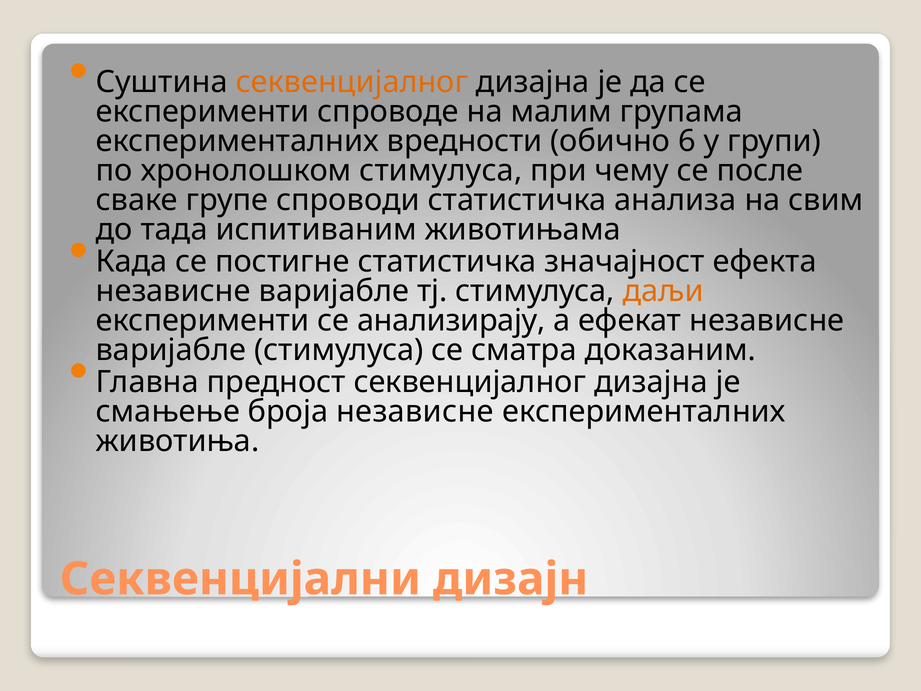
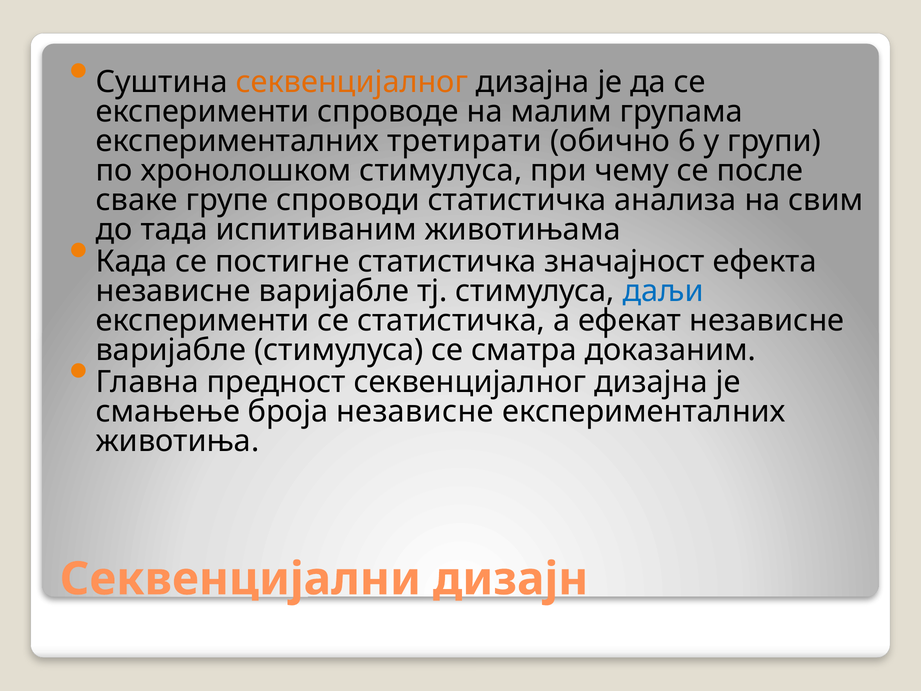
вредности: вредности -> третирати (464, 141)
даљи colour: orange -> blue (663, 291)
се анализирају: анализирају -> статистичка (451, 320)
